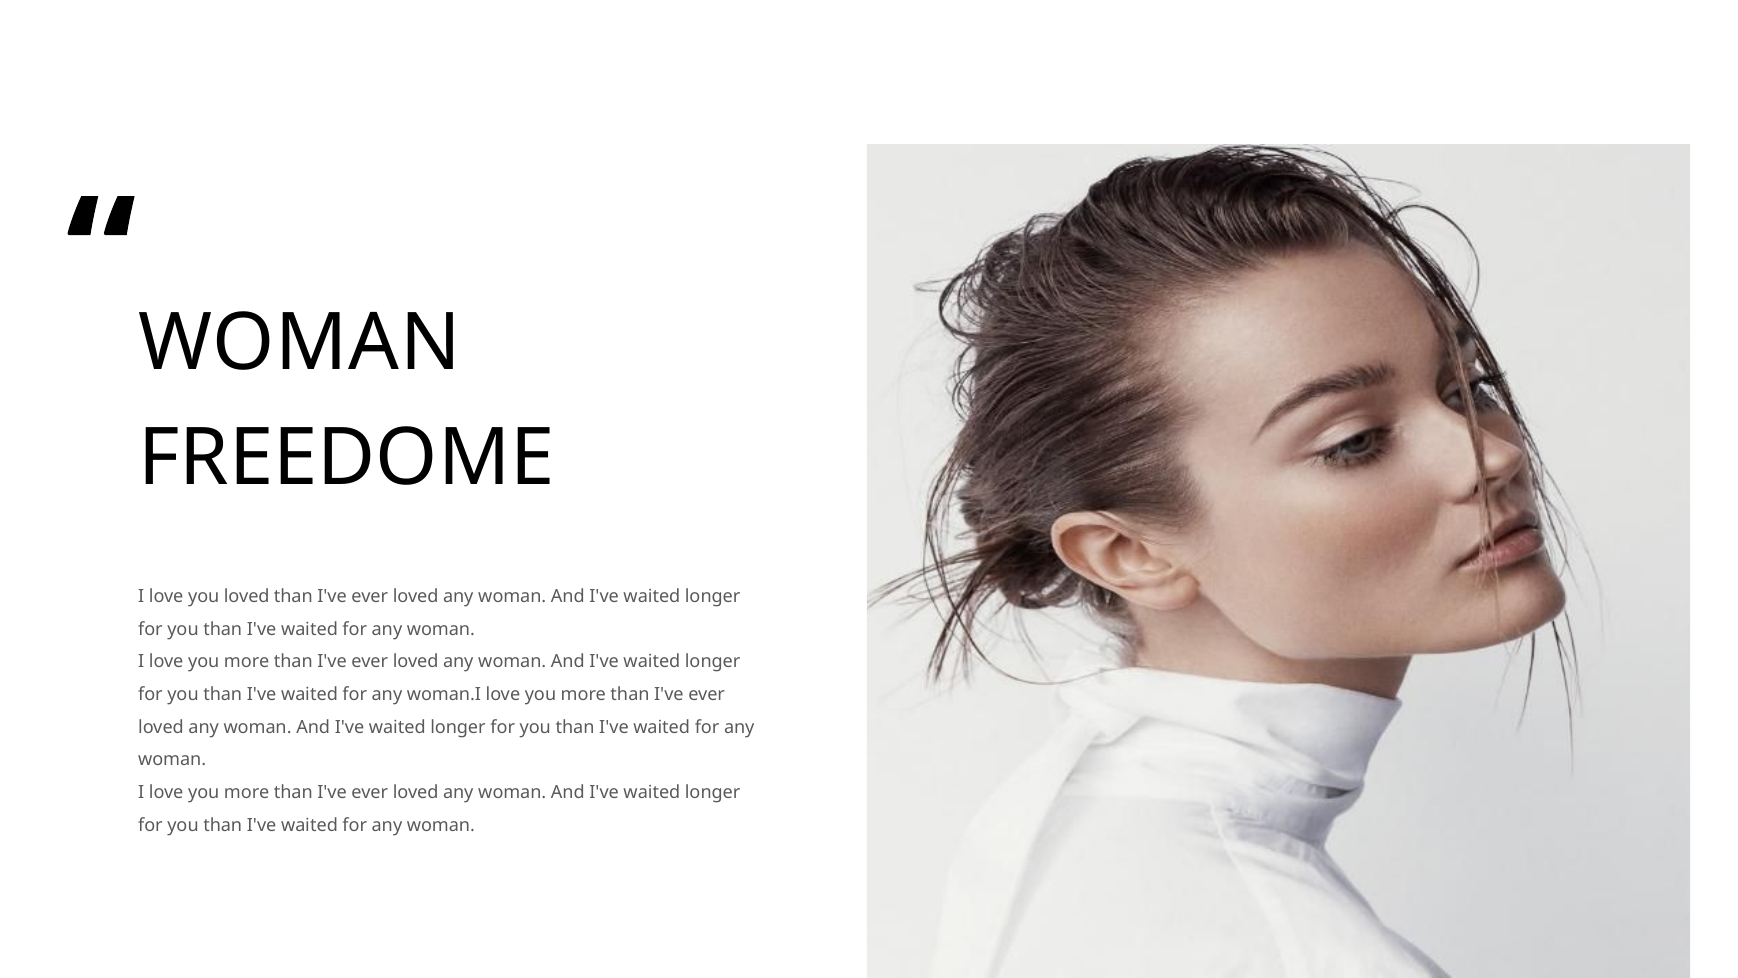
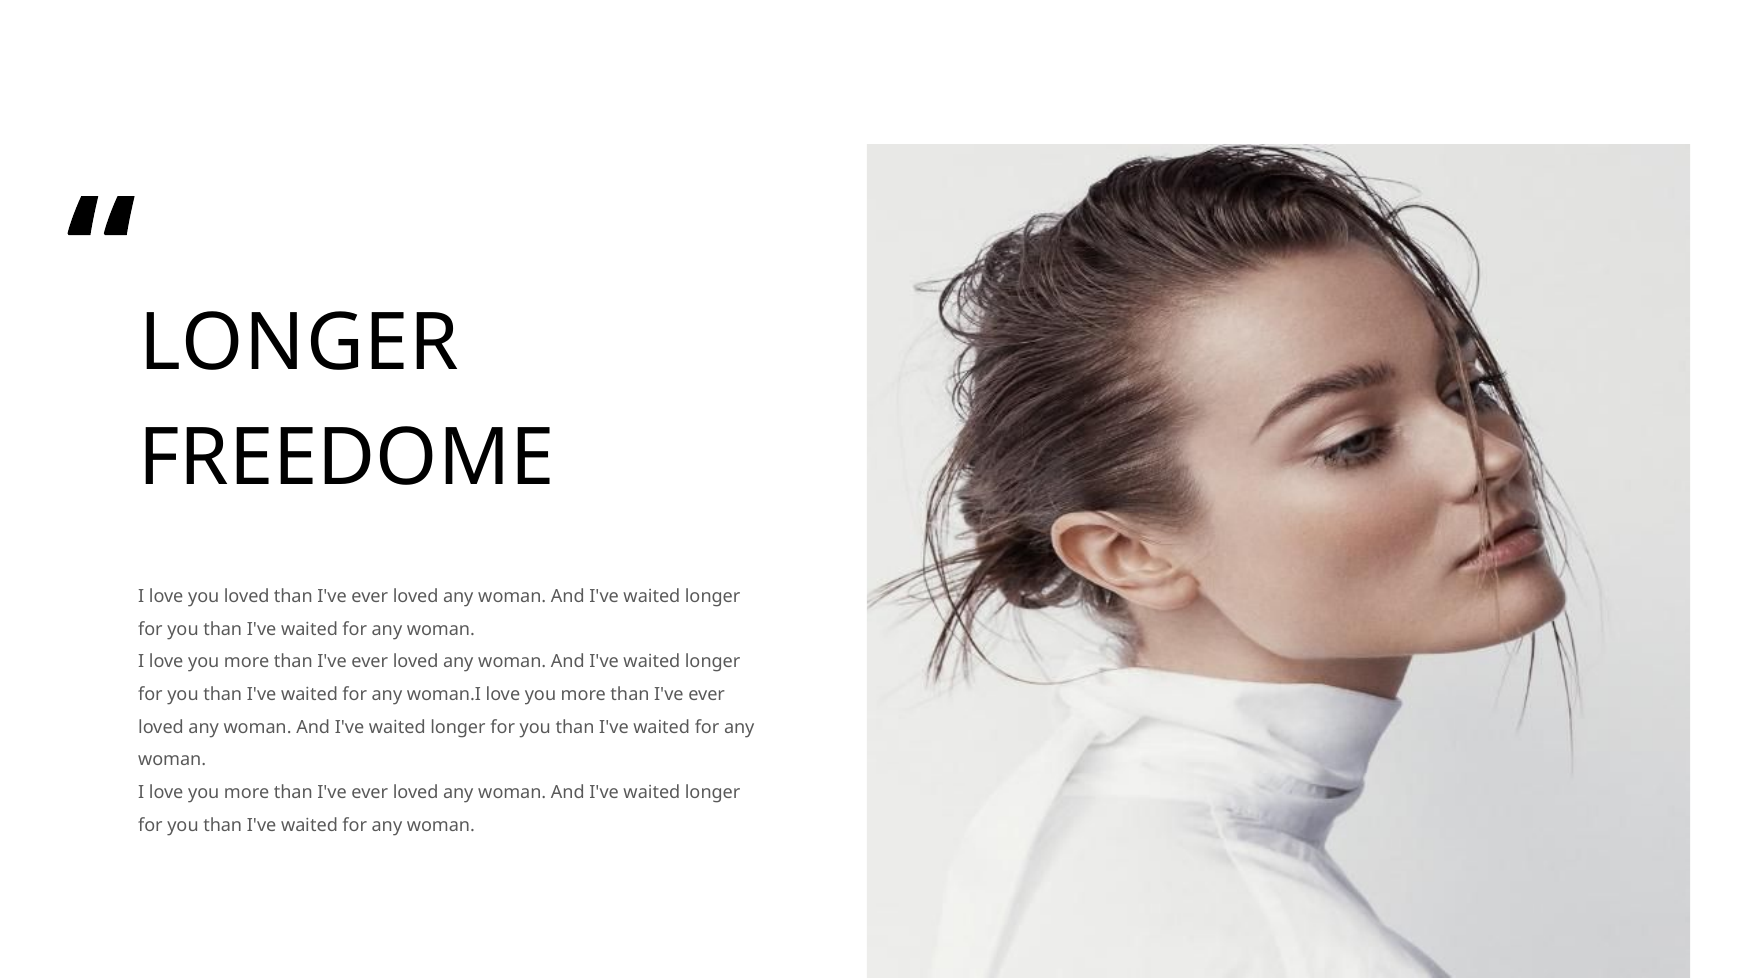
WOMAN: WOMAN -> LONGER (299, 343)
